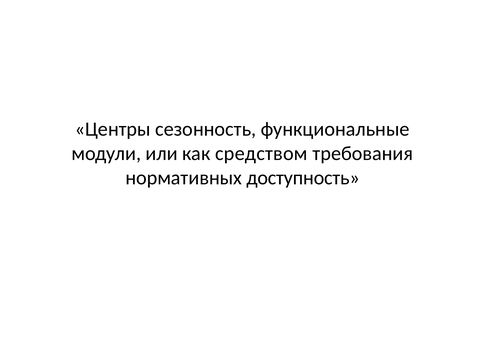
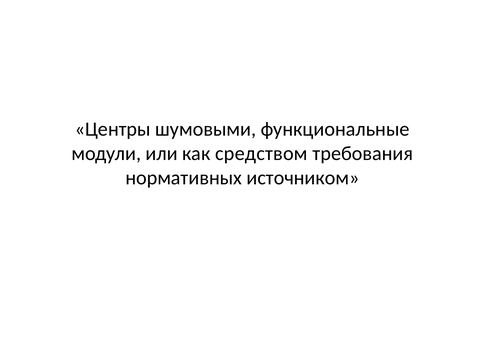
сезонность: сезонность -> шумовыми (206, 129)
доступность: доступность -> источником (303, 178)
